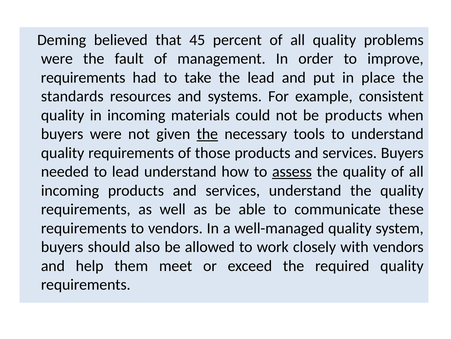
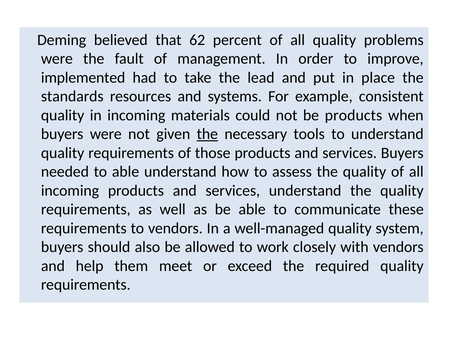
45: 45 -> 62 (197, 40)
requirements: requirements -> implemented (83, 77)
to lead: lead -> able (126, 171)
assess underline: present -> none (292, 171)
